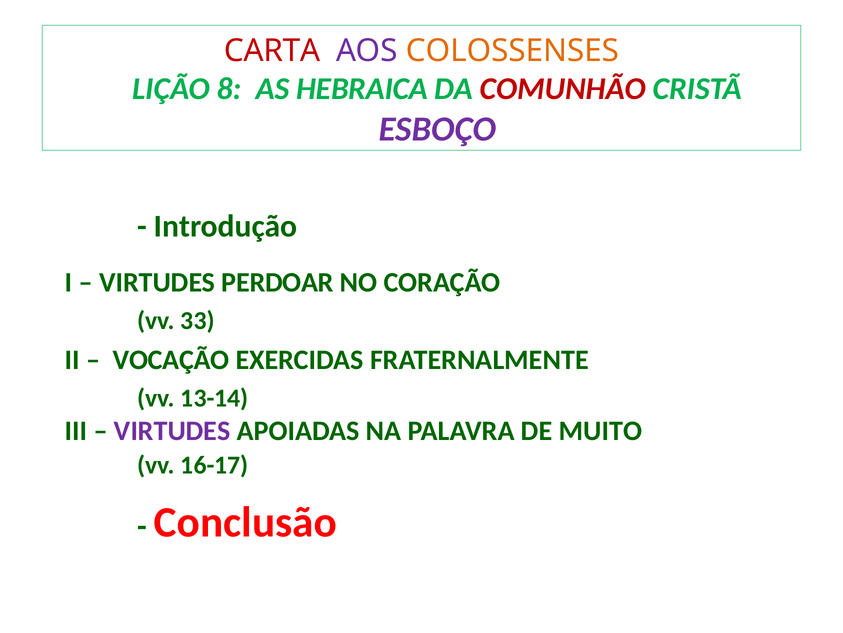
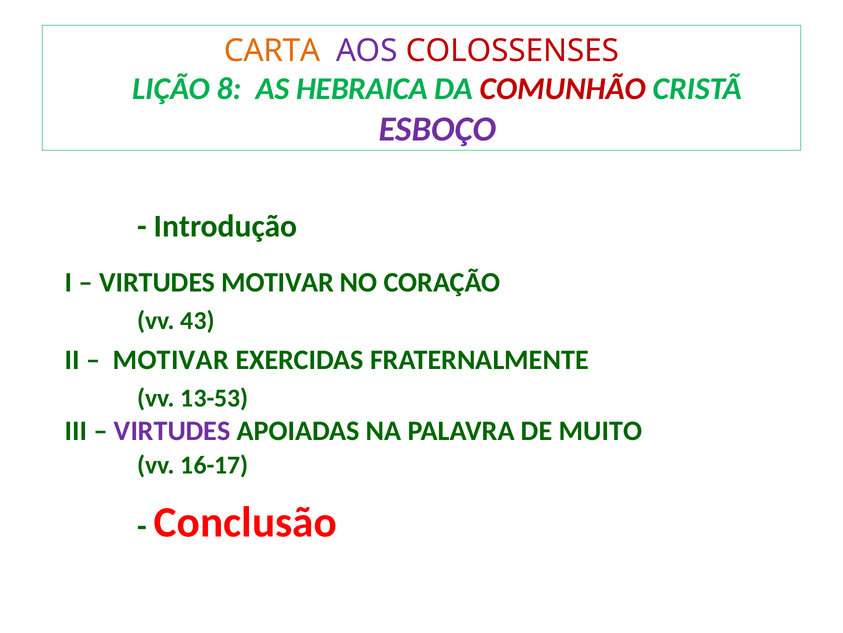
CARTA colour: red -> orange (272, 51)
COLOSSENSES colour: orange -> red (512, 51)
VIRTUDES PERDOAR: PERDOAR -> MOTIVAR (278, 282)
33: 33 -> 43 (198, 321)
VOCAÇÃO: VOCAÇÃO -> MOTIVAR (171, 360)
13-14: 13-14 -> 13-53 (214, 398)
